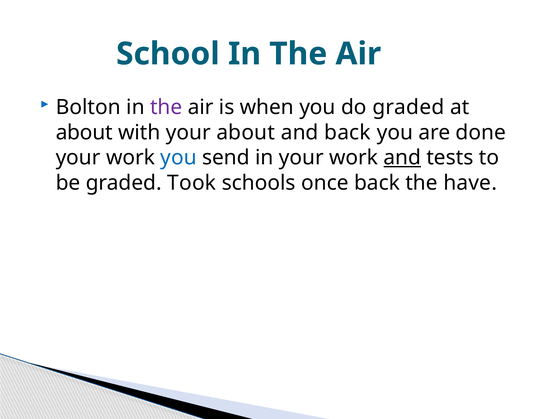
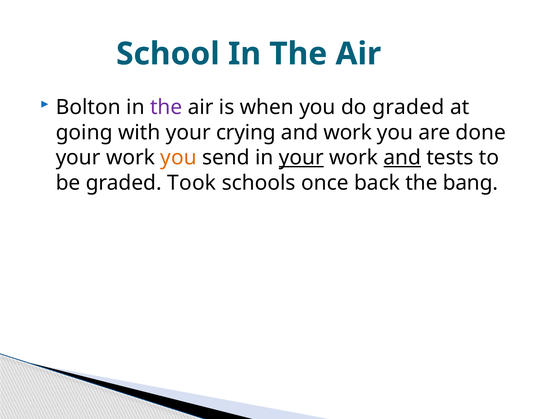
about: about -> going (84, 132)
your about: about -> crying (246, 132)
and back: back -> work (348, 132)
you colour: blue -> orange (178, 157)
your underline: none -> present (301, 157)
have: have -> bang (470, 183)
